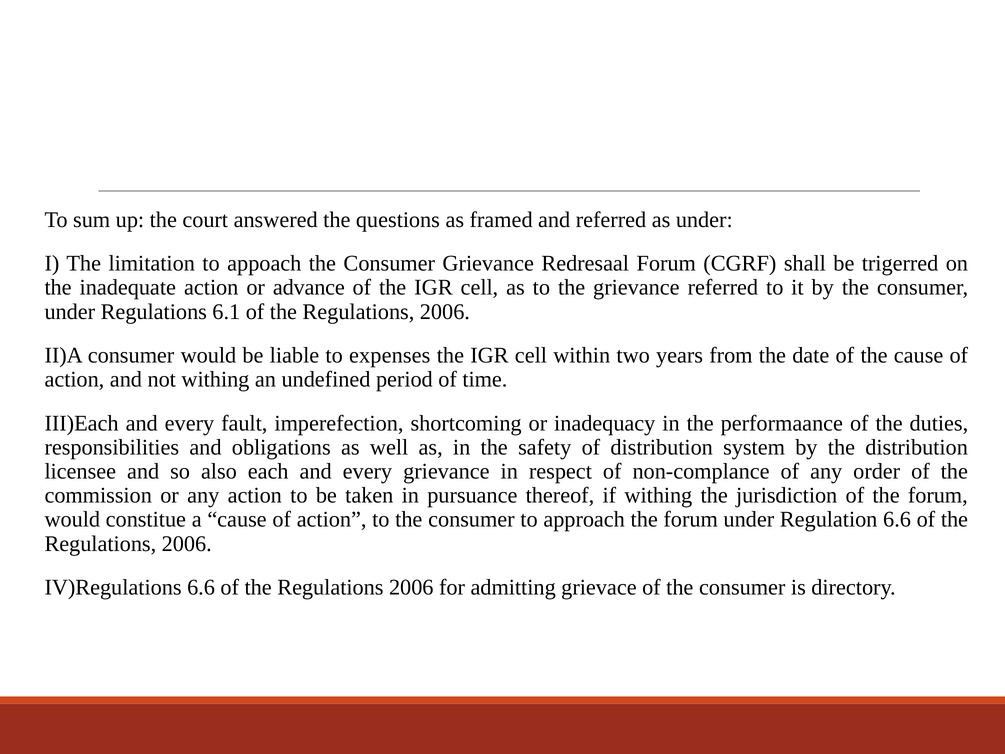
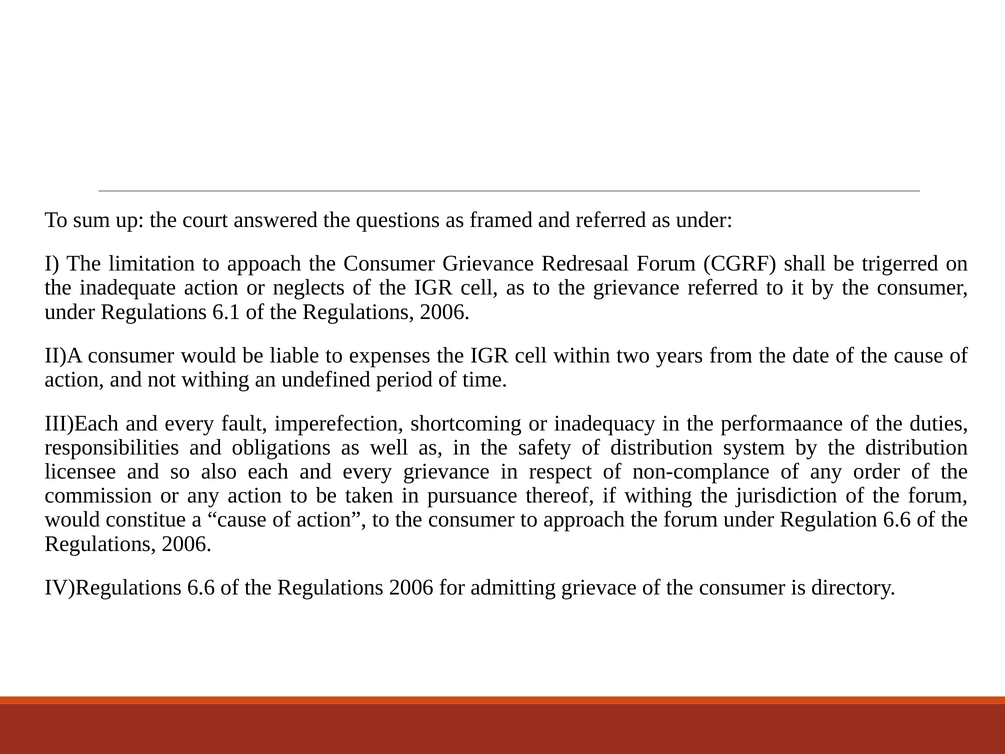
advance: advance -> neglects (309, 288)
